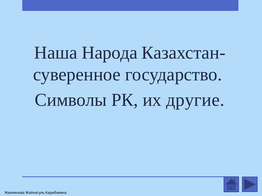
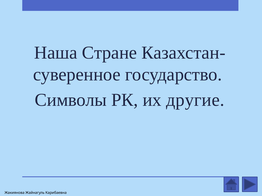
Народа: Народа -> Стране (109, 53)
